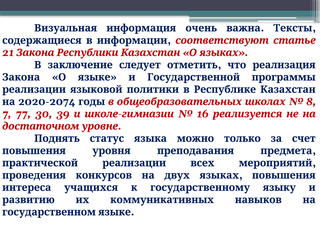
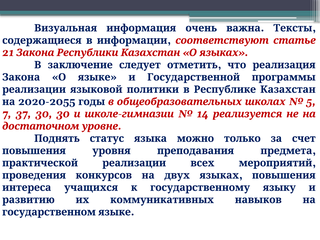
2020-2074: 2020-2074 -> 2020-2055 (47, 102)
8: 8 -> 5 (311, 102)
77: 77 -> 37 (23, 114)
30 39: 39 -> 30 (63, 114)
16: 16 -> 14 (203, 114)
